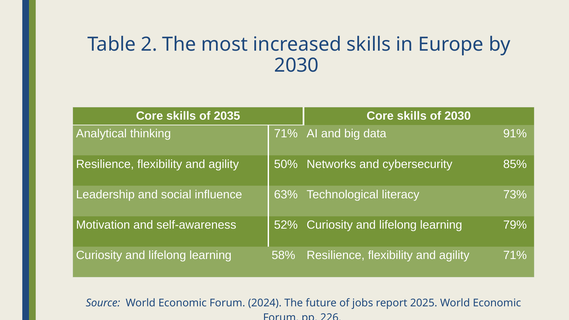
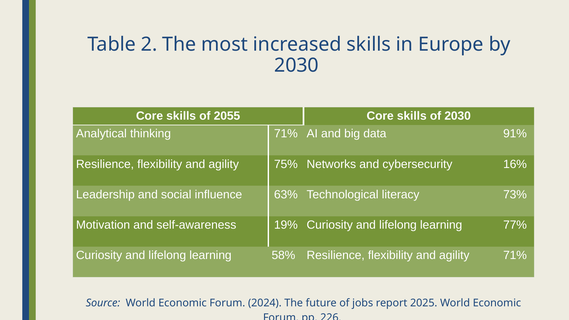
2035: 2035 -> 2055 (227, 116)
50%: 50% -> 75% (286, 164)
85%: 85% -> 16% (515, 164)
52%: 52% -> 19% (286, 225)
79%: 79% -> 77% (515, 225)
